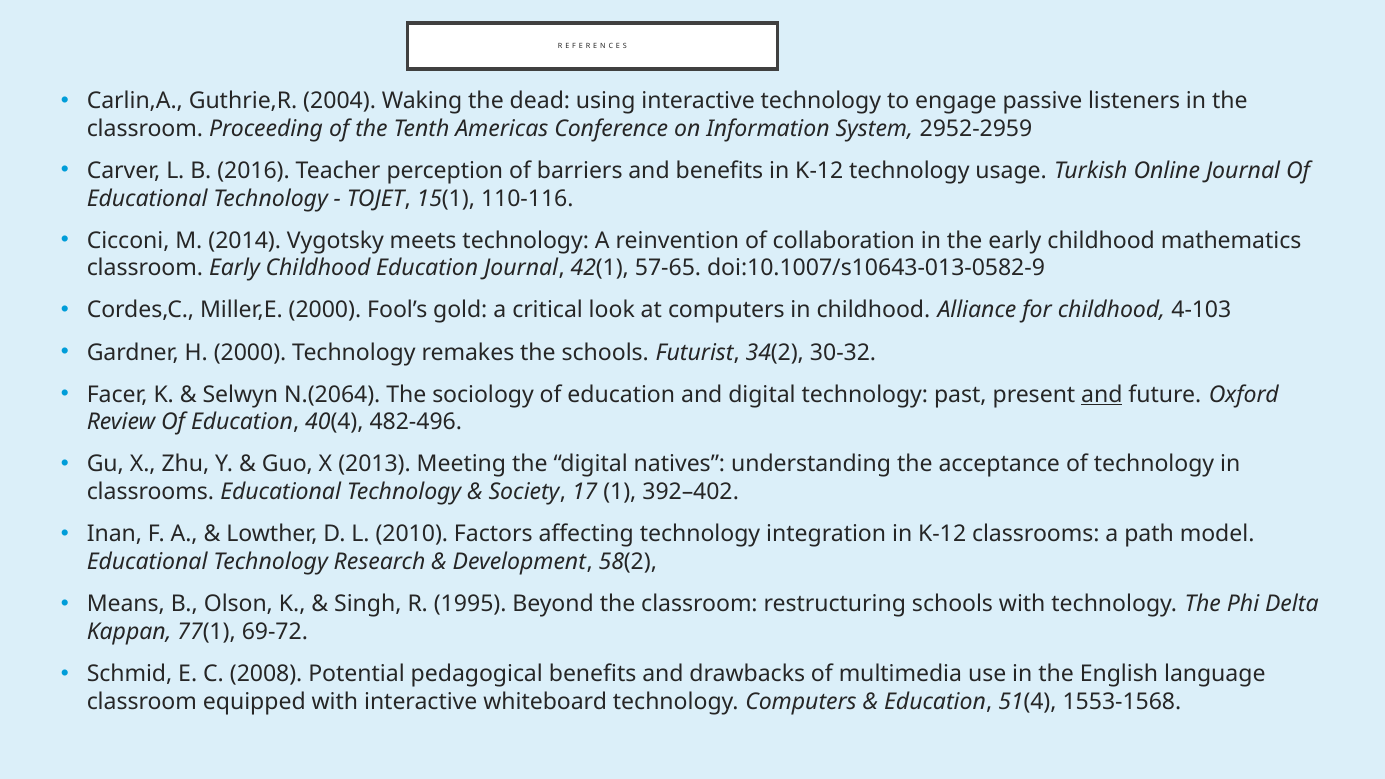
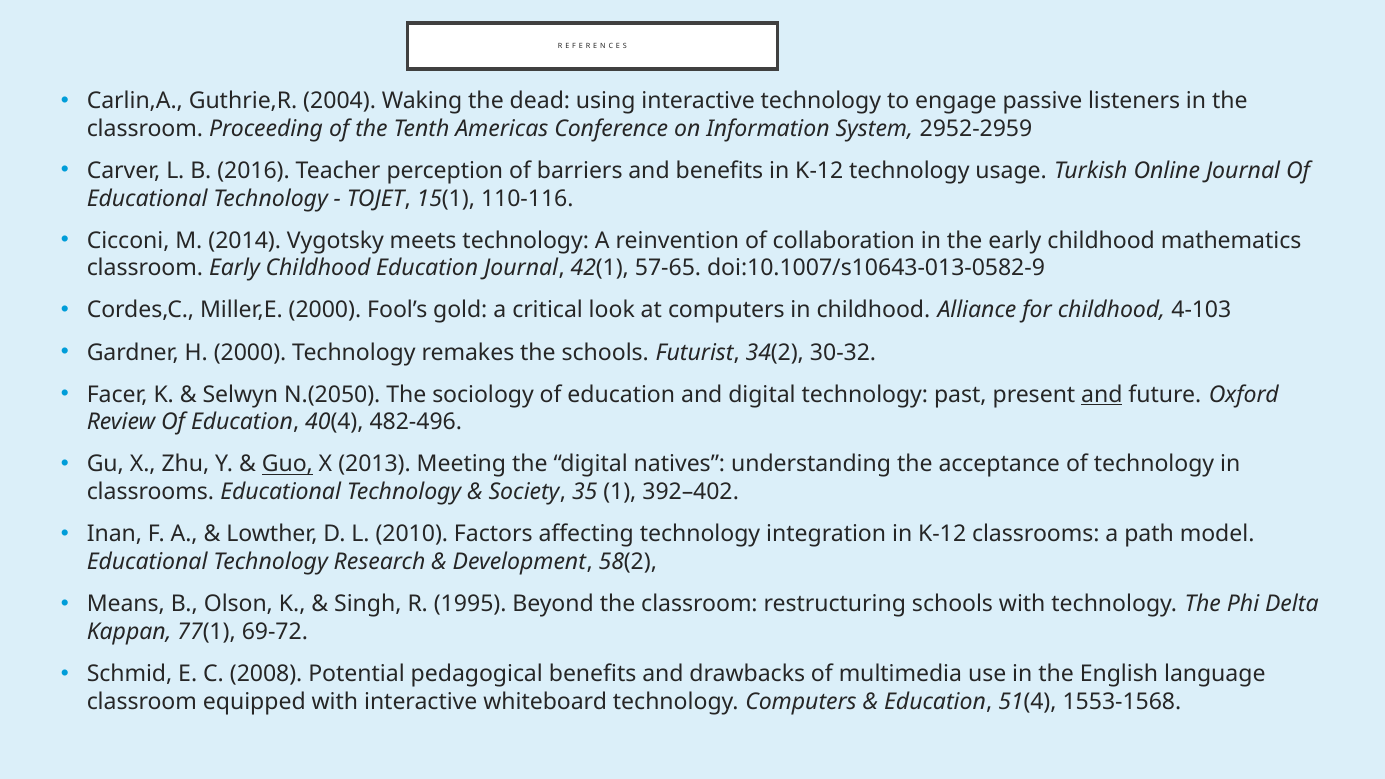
N.(2064: N.(2064 -> N.(2050 (332, 395)
Guo underline: none -> present (287, 464)
17: 17 -> 35 (585, 492)
